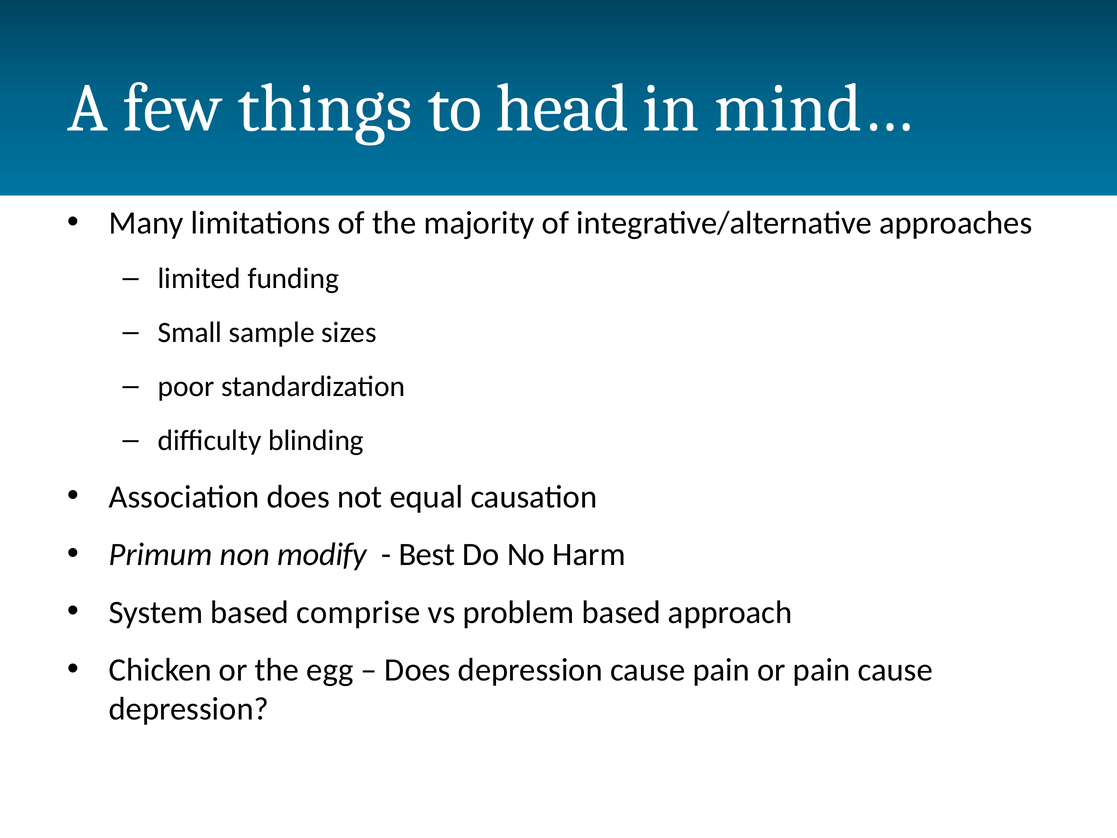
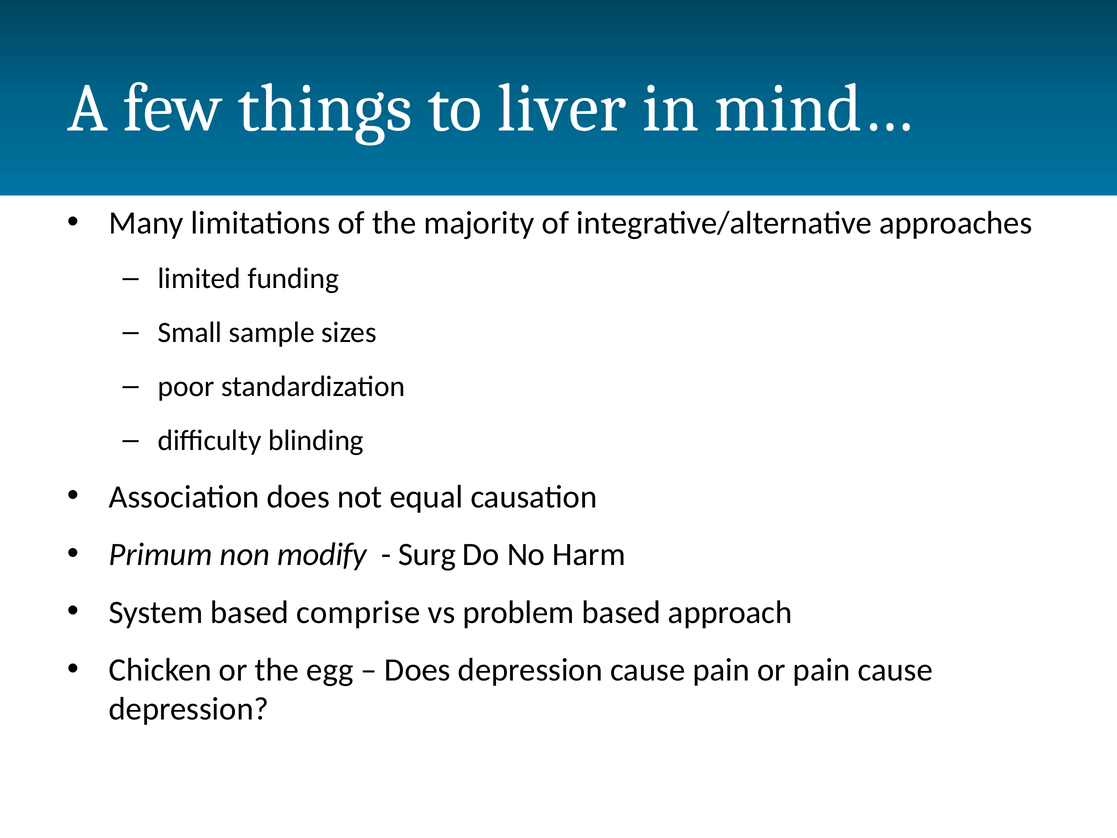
head: head -> liver (562, 108)
Best: Best -> Surg (427, 554)
